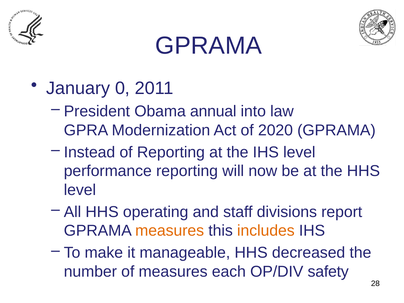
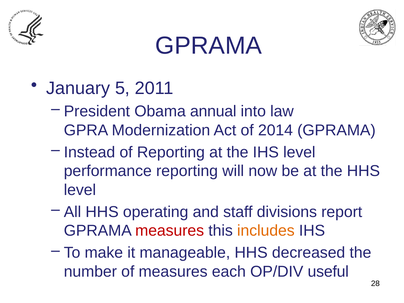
0: 0 -> 5 (122, 88)
2020: 2020 -> 2014 (275, 130)
measures colour: orange -> red (170, 231)
safety: safety -> useful (328, 272)
